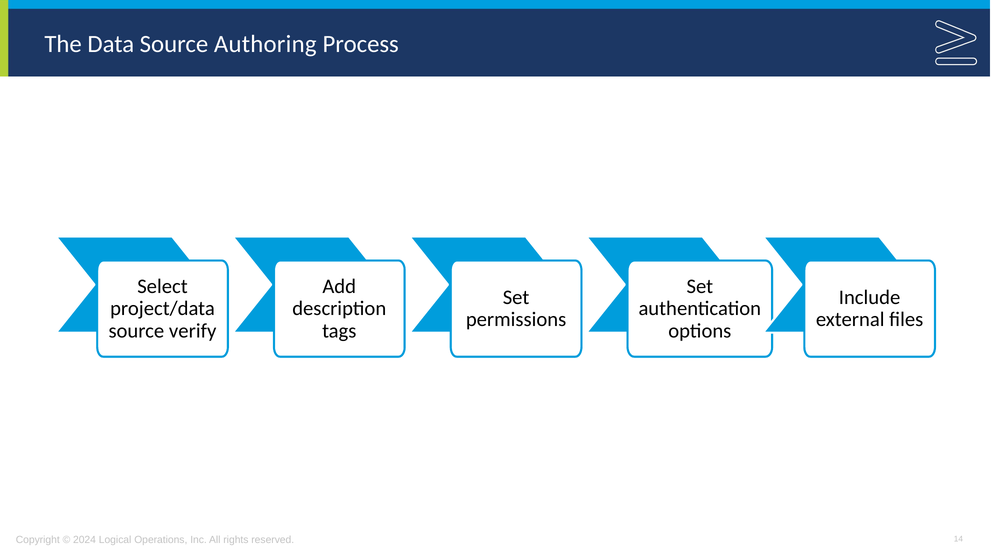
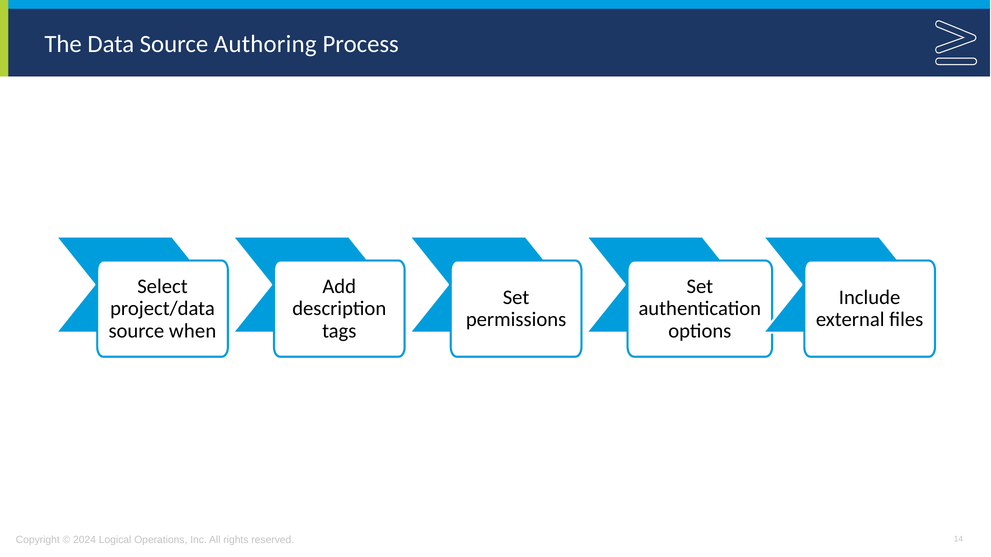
verify: verify -> when (193, 331)
